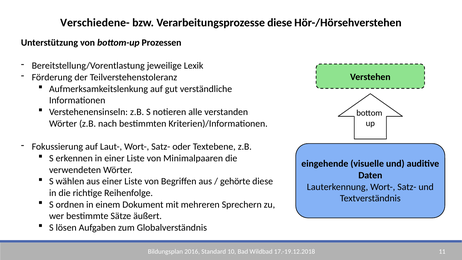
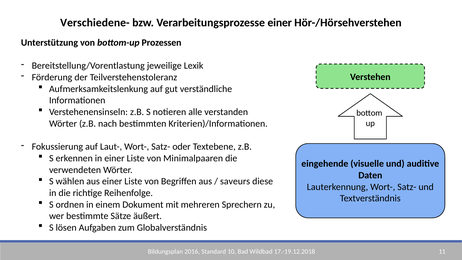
Verarbeitungsprozesse diese: diese -> einer (280, 23)
gehörte: gehörte -> saveurs (235, 181)
